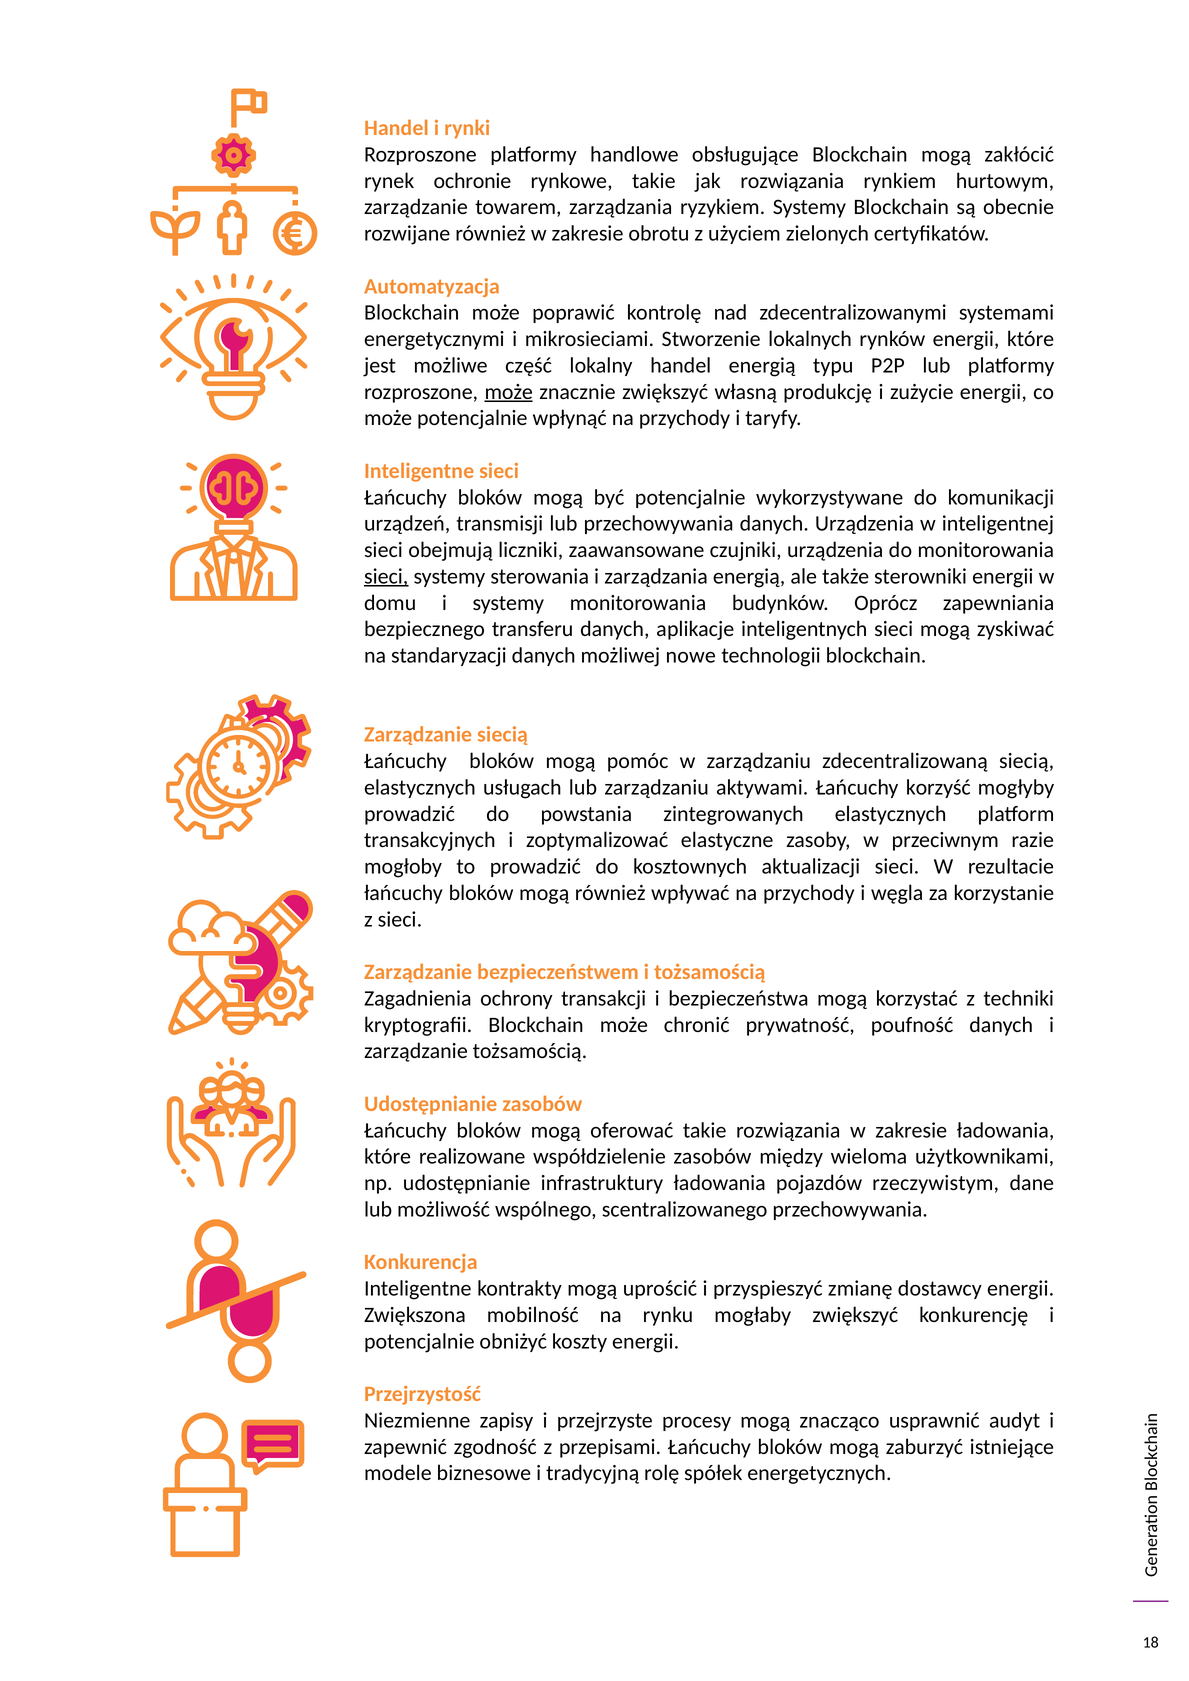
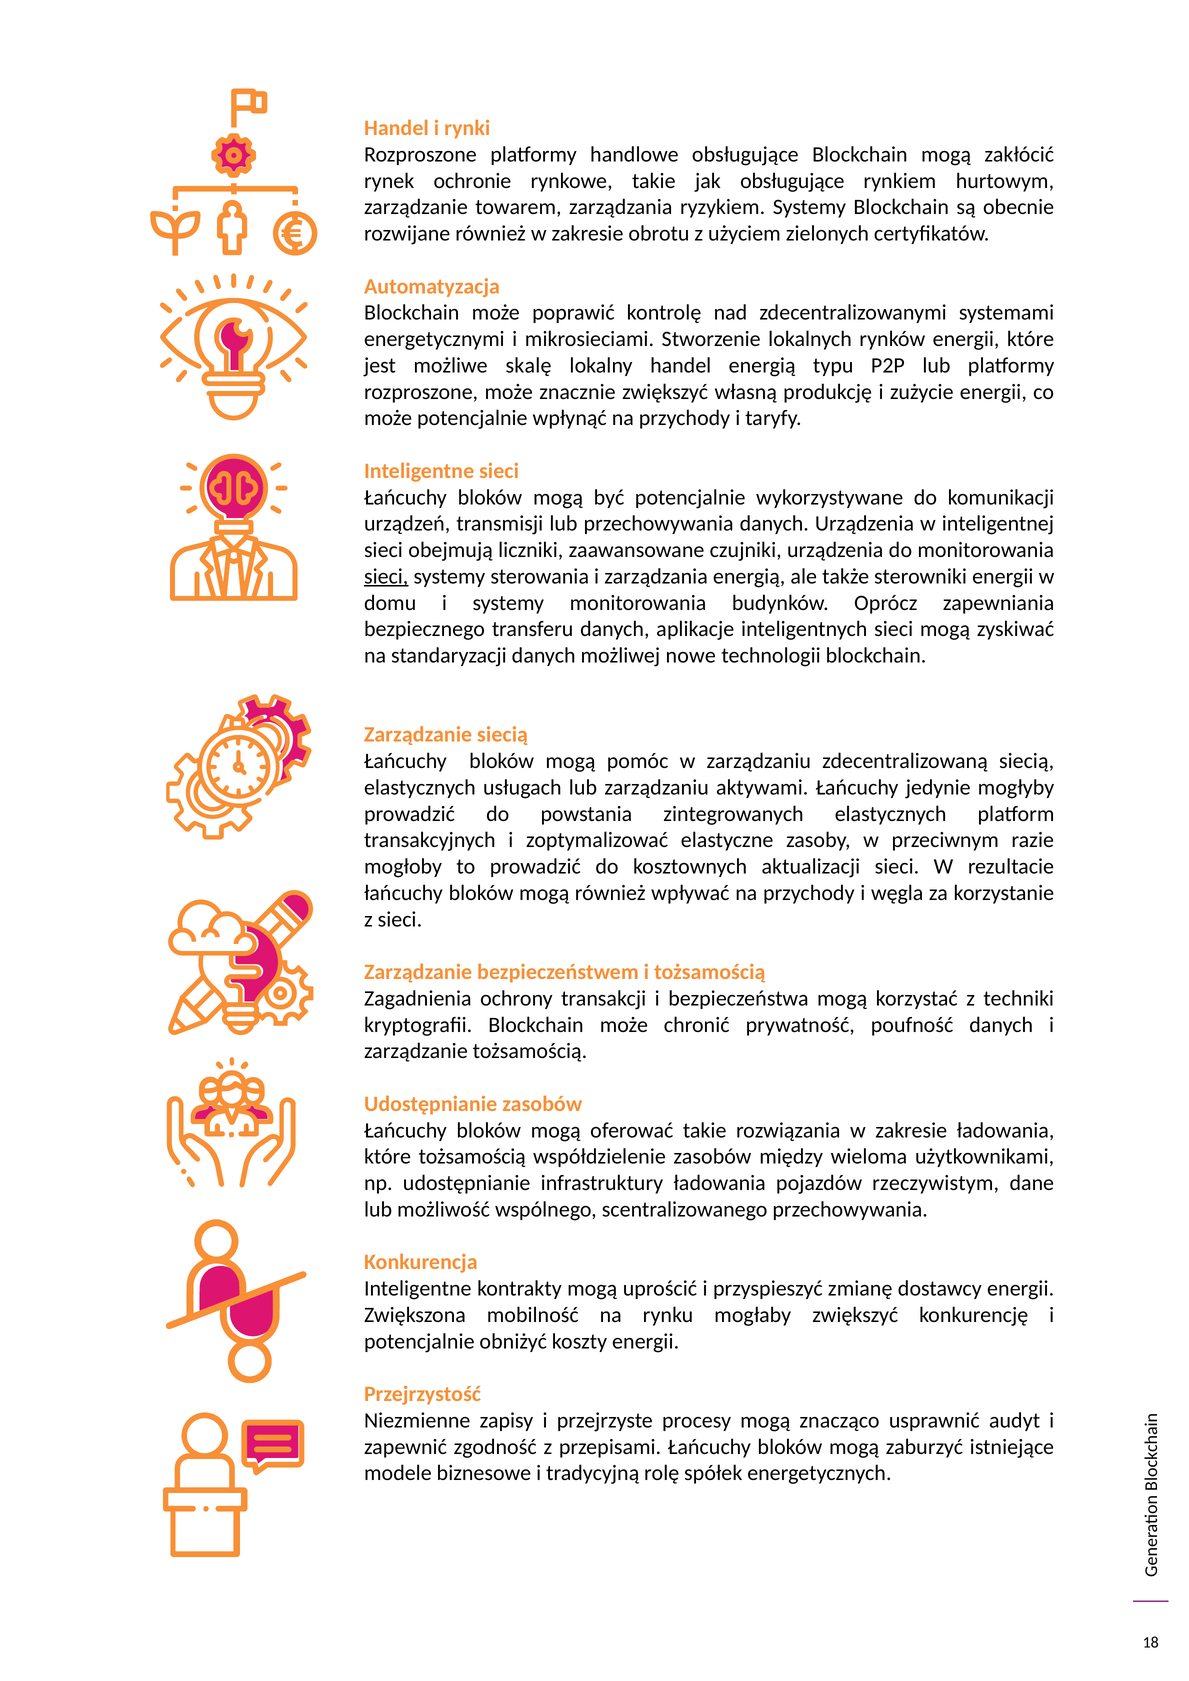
jak rozwiązania: rozwiązania -> obsługujące (792, 181)
część: część -> skalę (528, 366)
może underline: present -> none (509, 392)
korzyść: korzyść -> jedynie (938, 788)
które realizowane: realizowane -> tożsamością (472, 1157)
